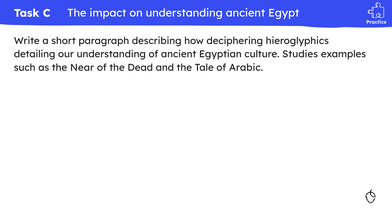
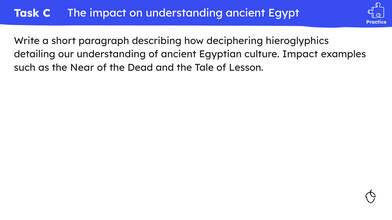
culture Studies: Studies -> Impact (300, 54)
Arabic: Arabic -> Lesson (246, 68)
